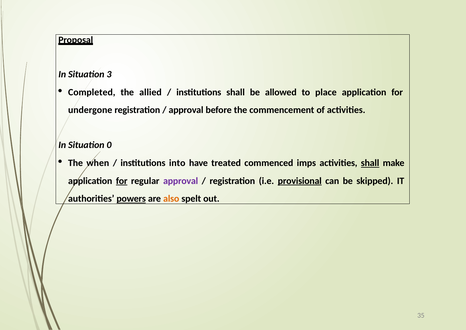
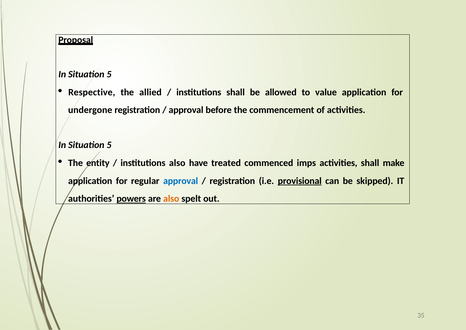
3: 3 -> 5 (109, 74)
Completed: Completed -> Respective (92, 92)
place: place -> value (326, 92)
0: 0 -> 5 (109, 145)
when: when -> entity (98, 163)
institutions into: into -> also (177, 163)
shall underline: present -> none (370, 163)
for underline: present -> none (122, 181)
approval colour: purple -> blue (181, 181)
